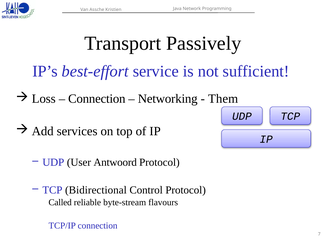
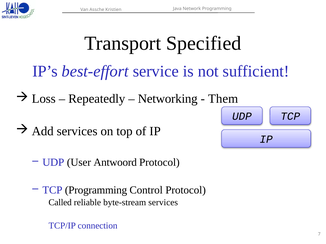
Passively: Passively -> Specified (204, 43)
Connection: Connection -> Repeatedly (97, 99)
TCP Bidirectional: Bidirectional -> Programming (96, 190)
byte-stream flavours: flavours -> services (163, 203)
